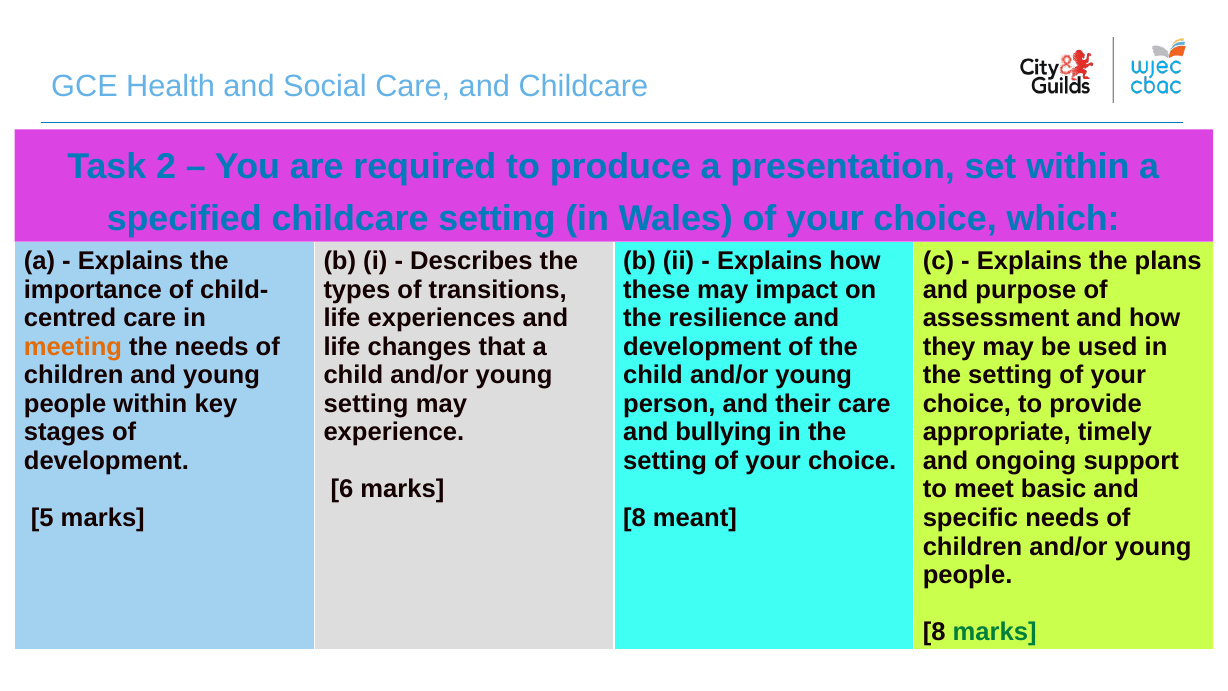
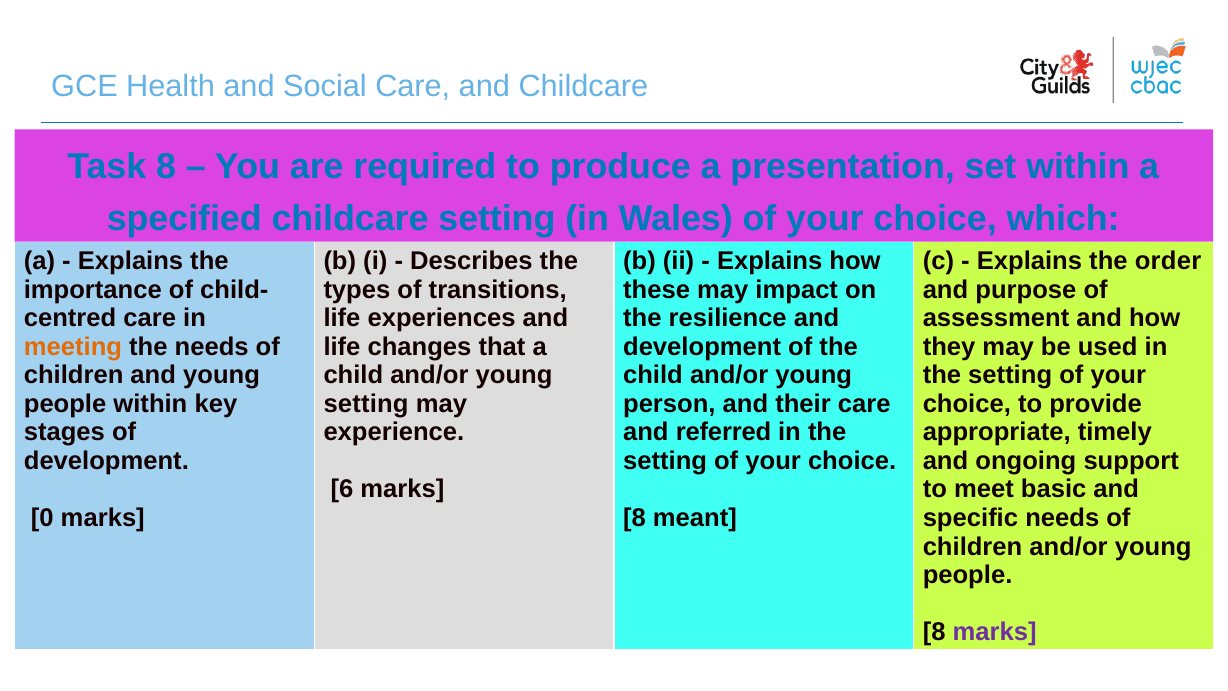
Task 2: 2 -> 8 (166, 167)
plans: plans -> order (1168, 261)
bullying: bullying -> referred (724, 432)
5: 5 -> 0 (42, 518)
marks colour: green -> purple (995, 632)
